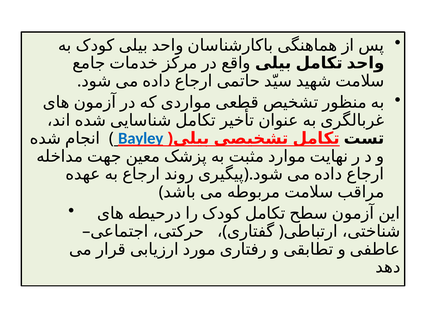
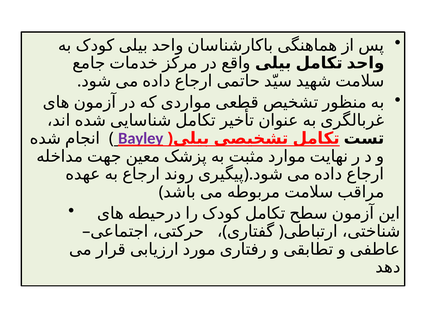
Bayley colour: blue -> purple (141, 138)
